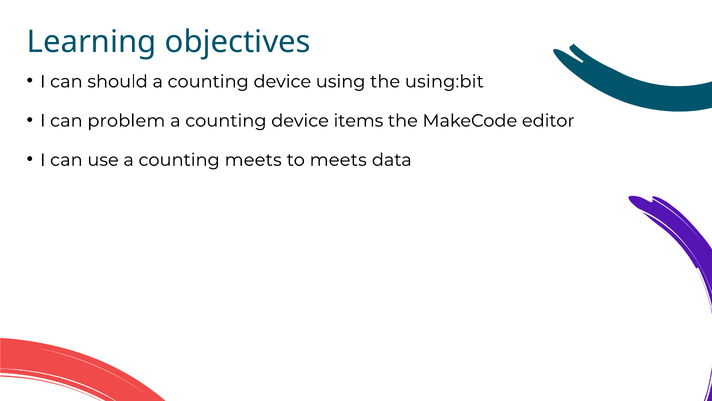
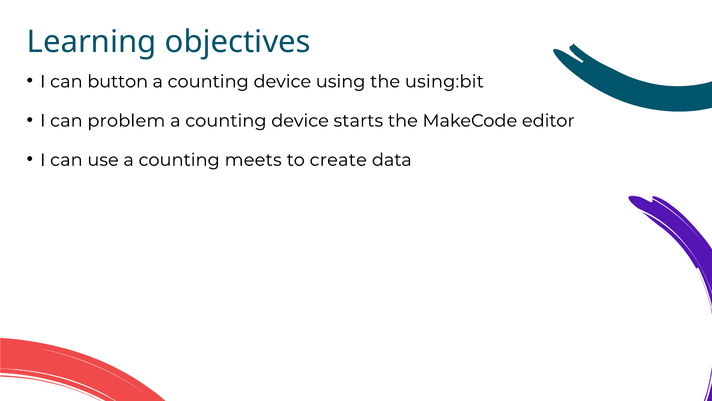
should: should -> button (118, 81)
items: items -> starts (358, 121)
to meets: meets -> create (338, 160)
